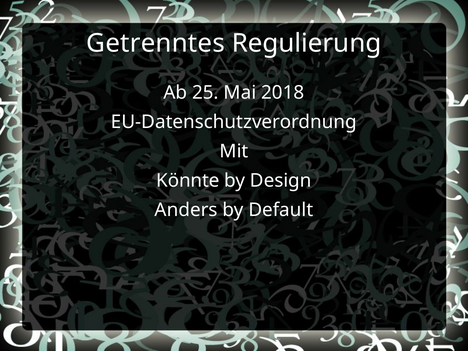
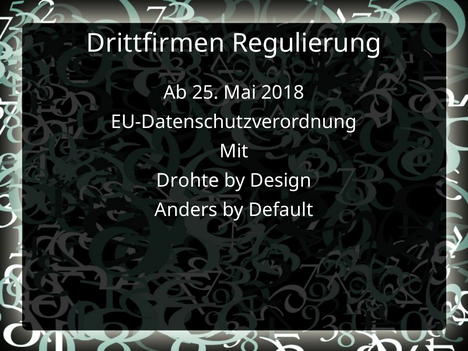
Getrenntes: Getrenntes -> Drittfirmen (156, 43)
Könnte: Könnte -> Drohte (188, 181)
